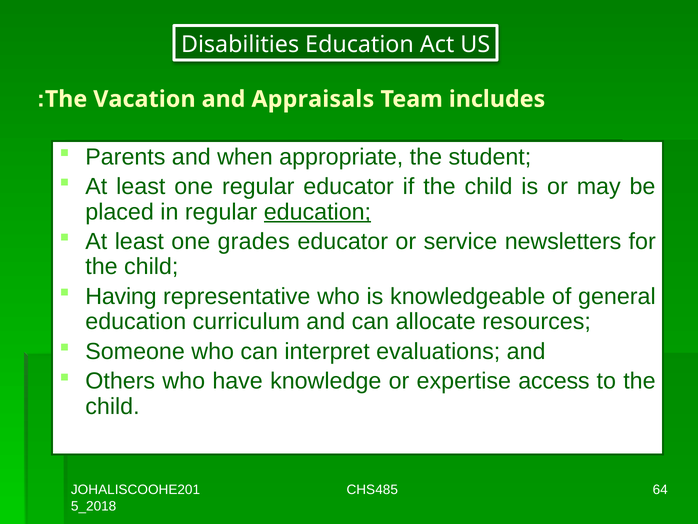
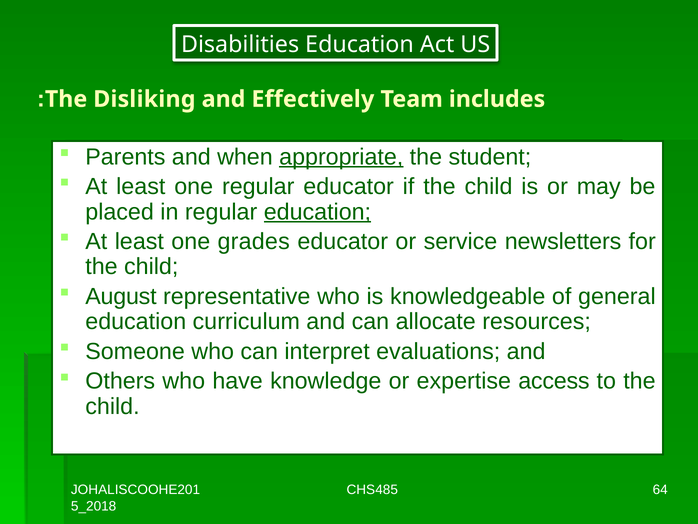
Vacation: Vacation -> Disliking (144, 99)
Appraisals: Appraisals -> Effectively (313, 99)
appropriate underline: none -> present (341, 157)
Having: Having -> August (121, 296)
